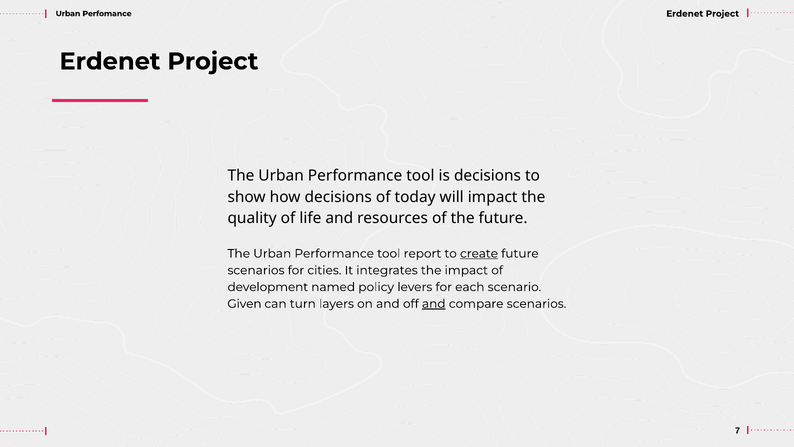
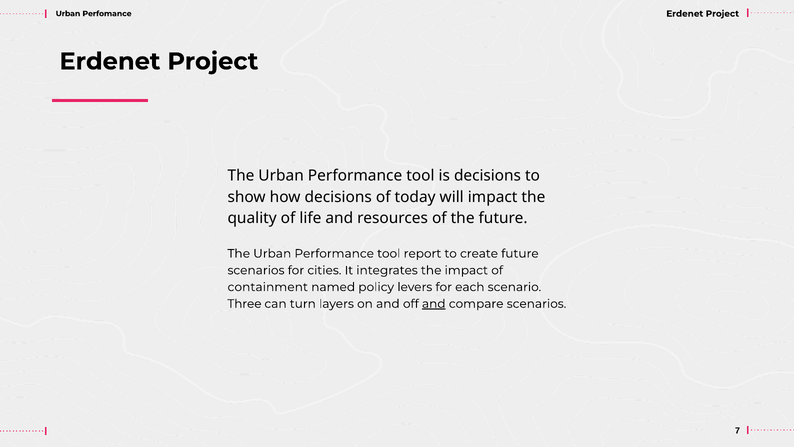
create underline: present -> none (479, 253)
development: development -> containment (268, 287)
Given: Given -> Three (244, 304)
